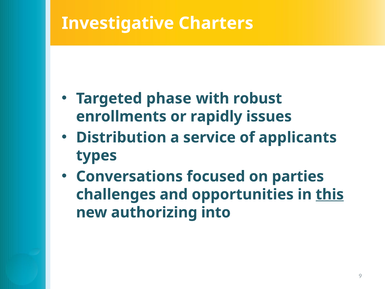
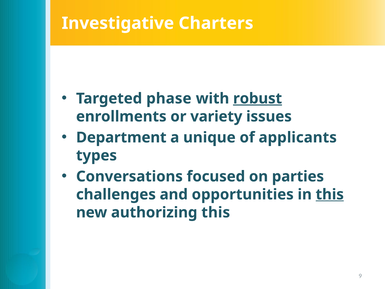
robust underline: none -> present (258, 98)
rapidly: rapidly -> variety (216, 116)
Distribution: Distribution -> Department (121, 137)
service: service -> unique (209, 137)
authorizing into: into -> this (216, 212)
